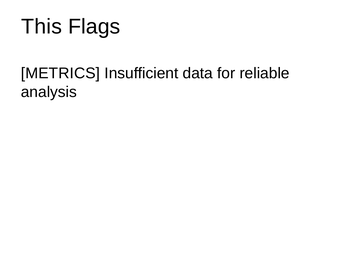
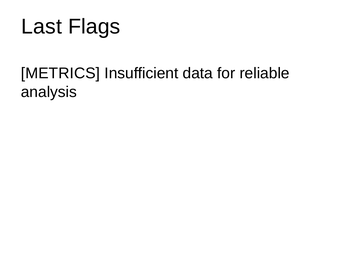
This: This -> Last (42, 26)
